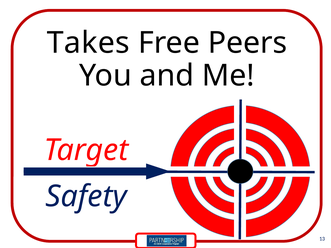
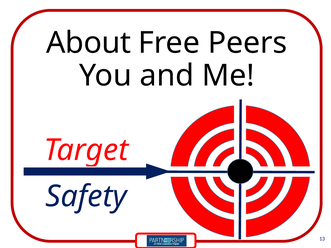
Takes: Takes -> About (89, 43)
